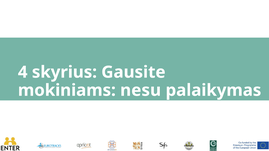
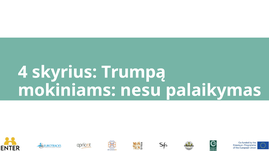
Gausite: Gausite -> Trumpą (134, 72)
